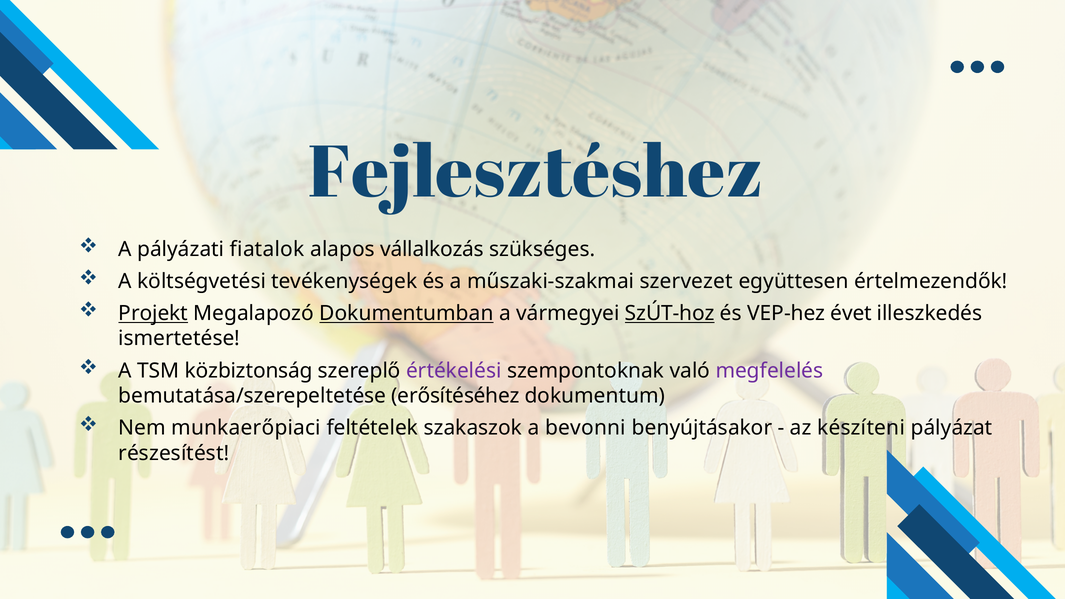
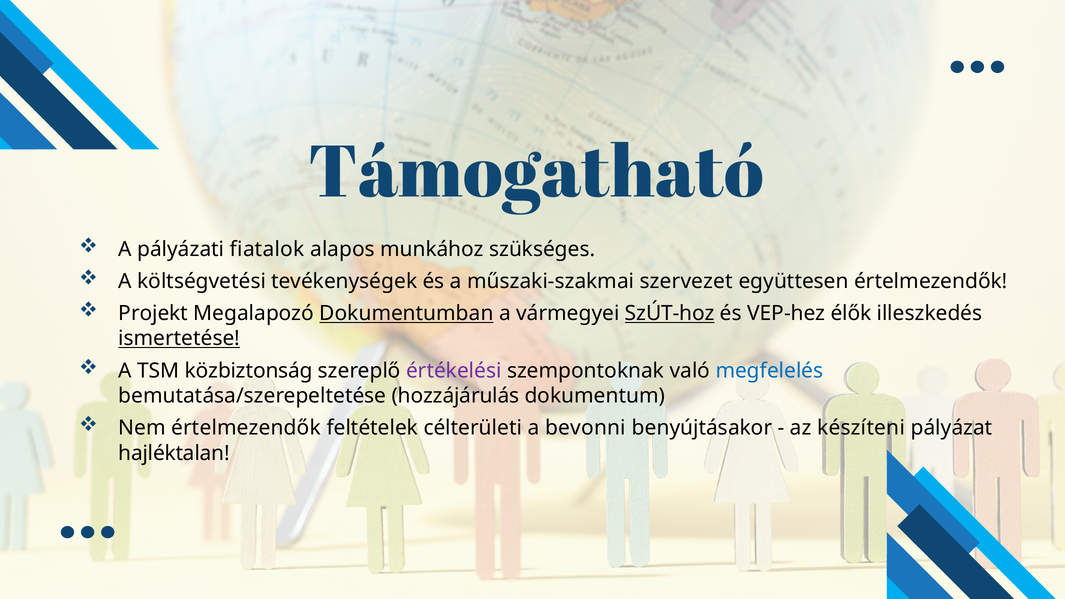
Fejlesztéshez: Fejlesztéshez -> Támogatható (536, 173)
vállalkozás: vállalkozás -> munkához (432, 249)
Projekt underline: present -> none (153, 313)
évet: évet -> élők (851, 313)
ismertetése underline: none -> present (179, 339)
megfelelés colour: purple -> blue (769, 371)
erősítéséhez: erősítéséhez -> hozzájárulás (456, 396)
Nem munkaerőpiaci: munkaerőpiaci -> értelmezendők (246, 428)
szakaszok: szakaszok -> célterületi (473, 428)
részesítést: részesítést -> hajléktalan (174, 453)
